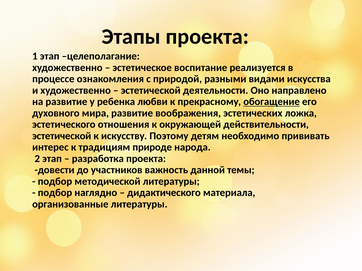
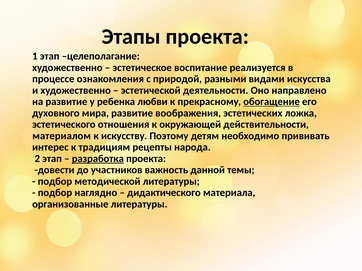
эстетической: эстетической -> материалом (62, 136)
природе: природе -> рецепты (152, 147)
разработка underline: none -> present (98, 159)
